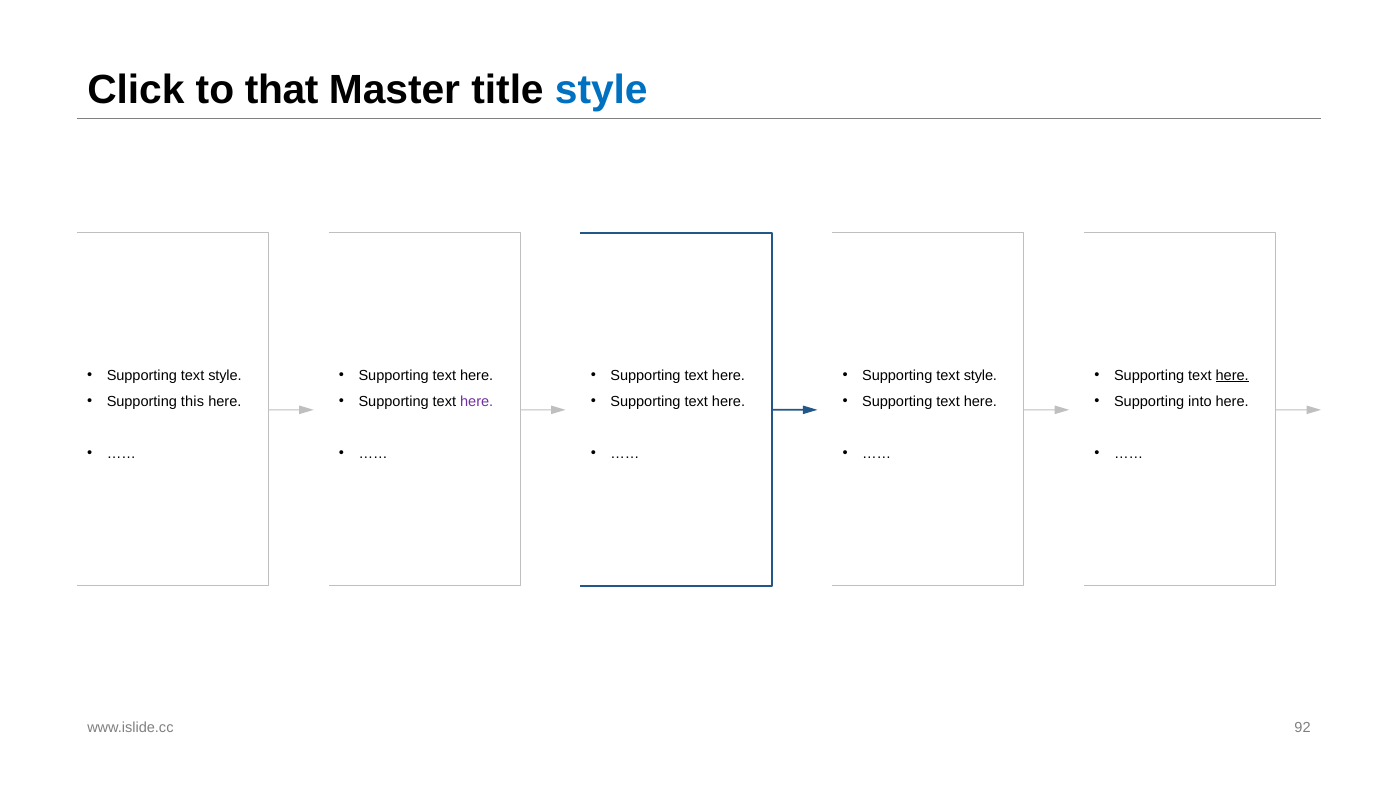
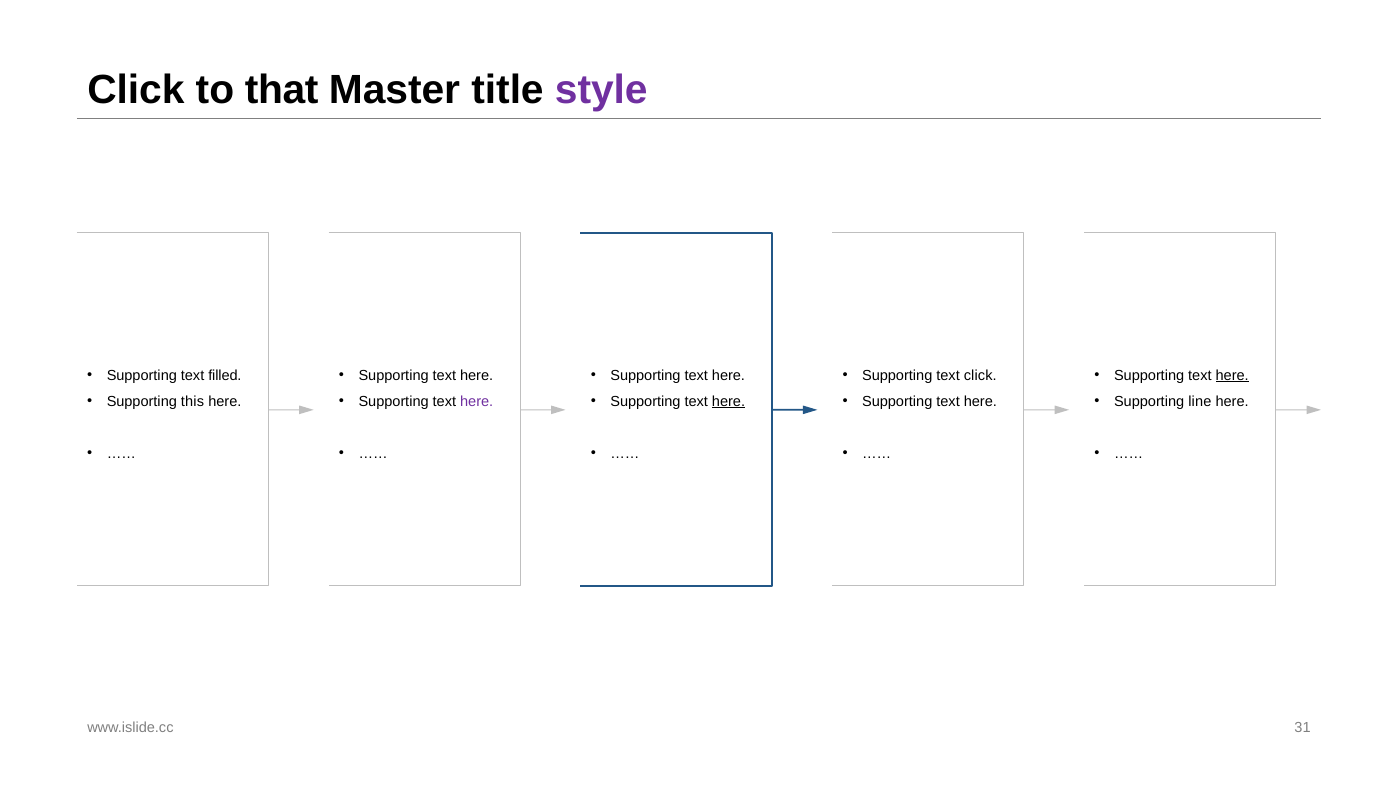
style colour: blue -> purple (601, 90)
style: style -> filled (225, 376)
style: style -> click (980, 376)
here underline: none -> present (729, 402)
into: into -> line (1200, 402)
92: 92 -> 31 (1303, 728)
